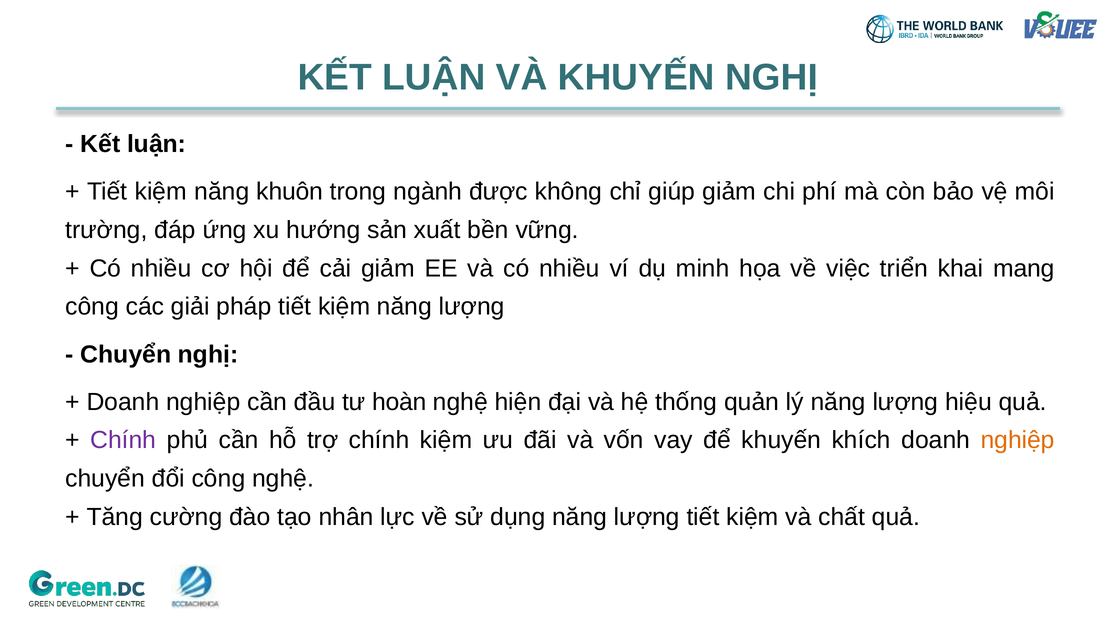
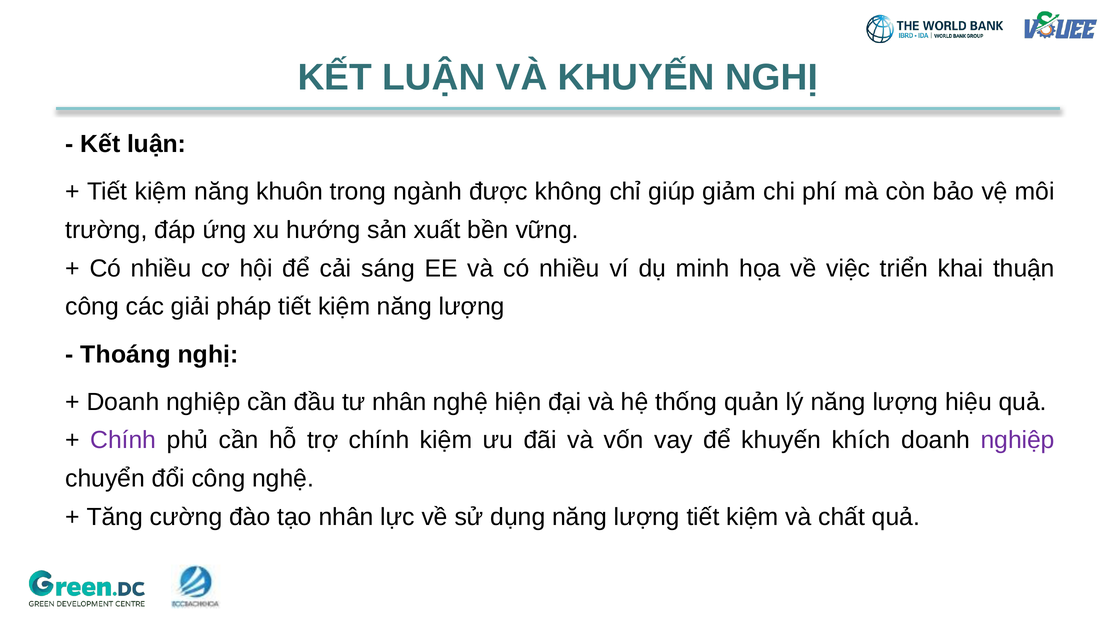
cải giảm: giảm -> sáng (388, 269)
mang: mang -> thuận (1024, 269)
Chuyển: Chuyển -> Thoáng (126, 355)
tư hoàn: hoàn -> nhân (399, 402)
nghiệp colour: orange -> purple (1018, 441)
